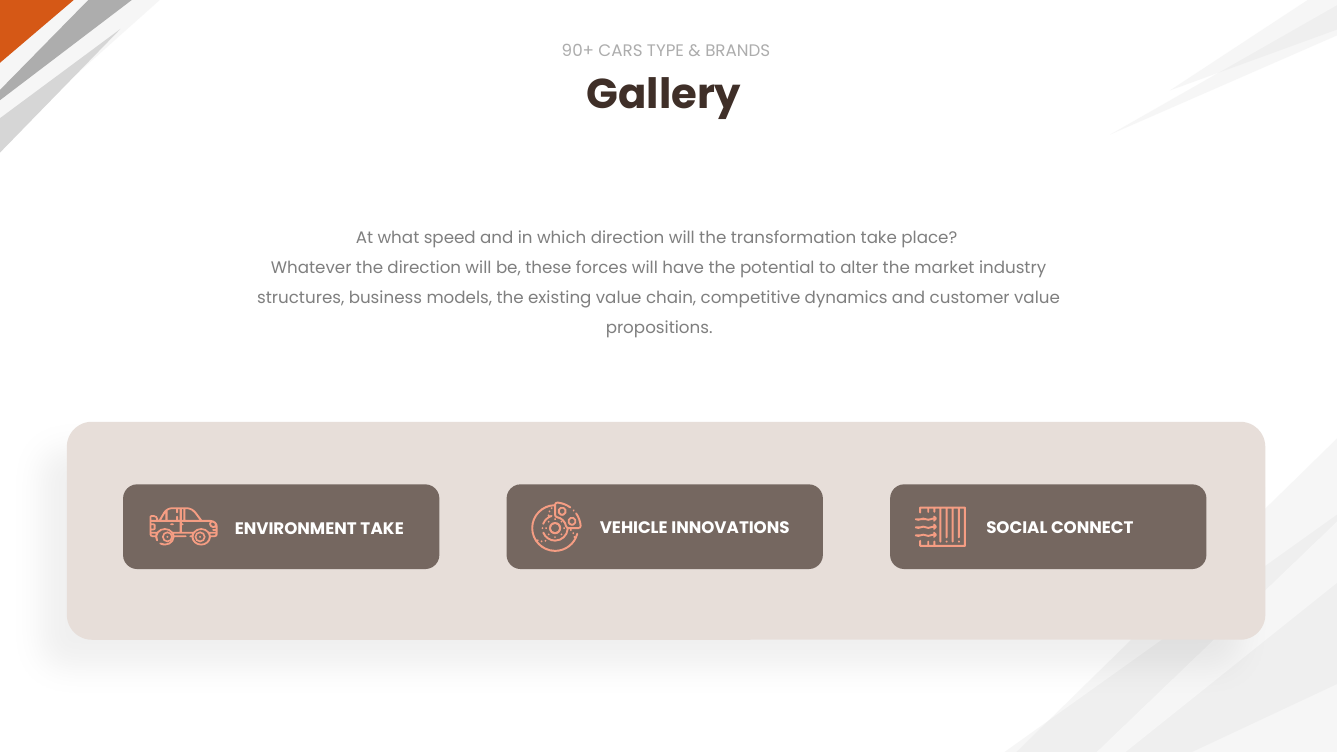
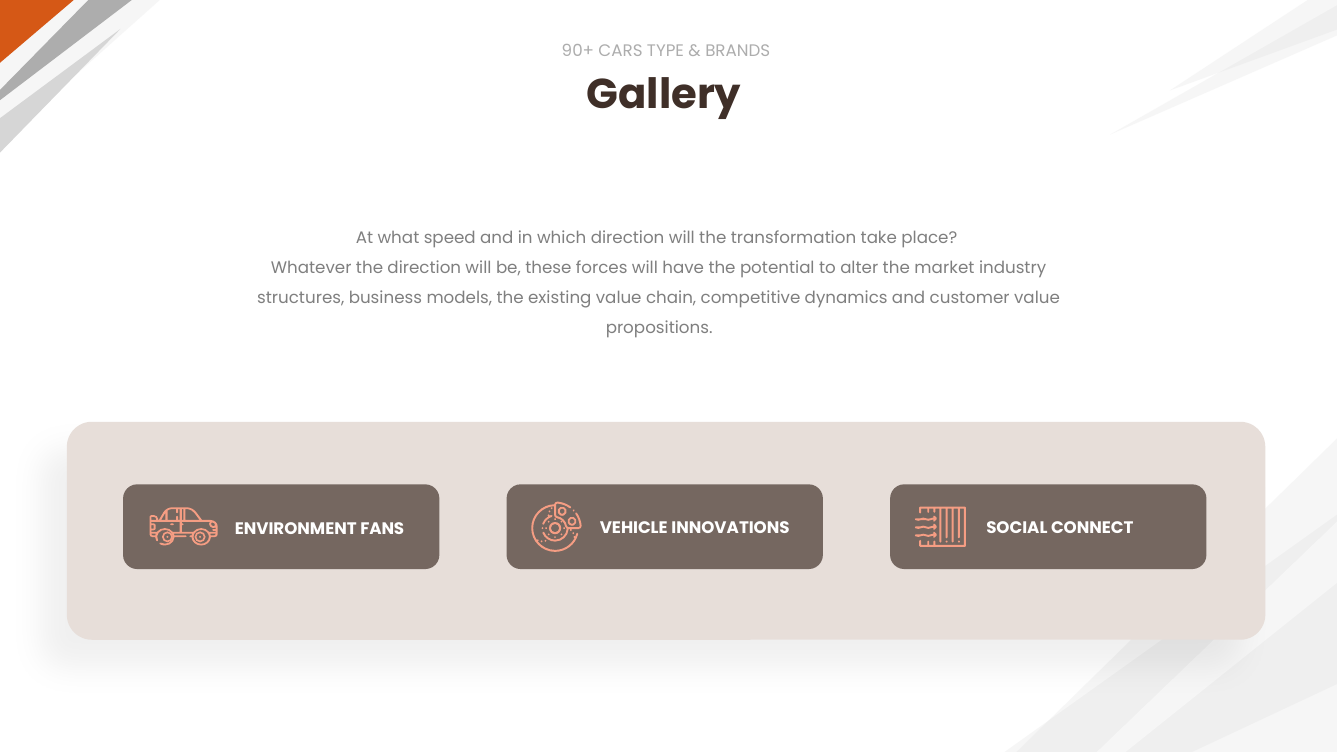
ENVIRONMENT TAKE: TAKE -> FANS (382, 529)
